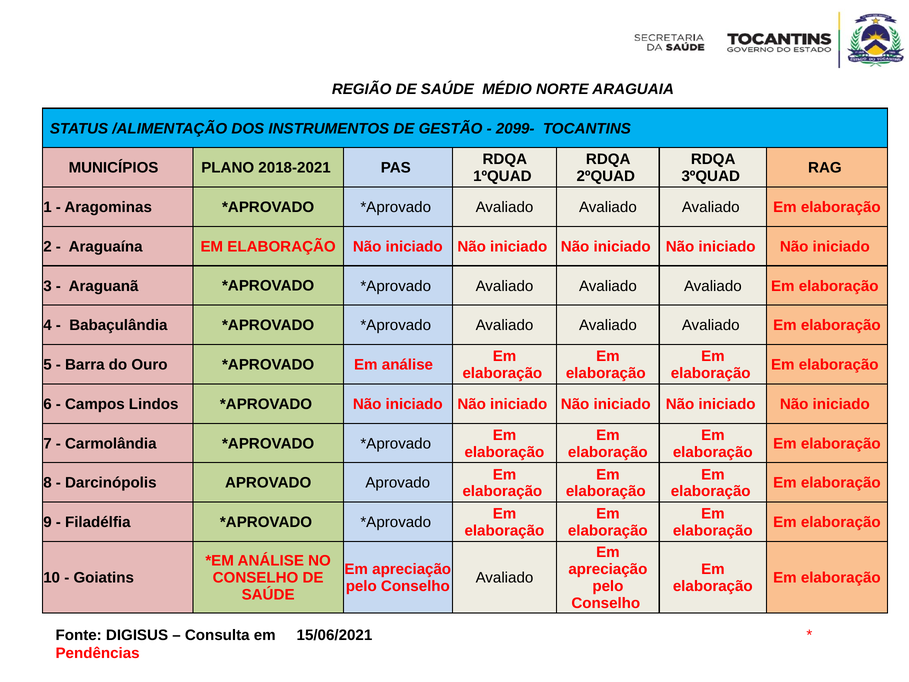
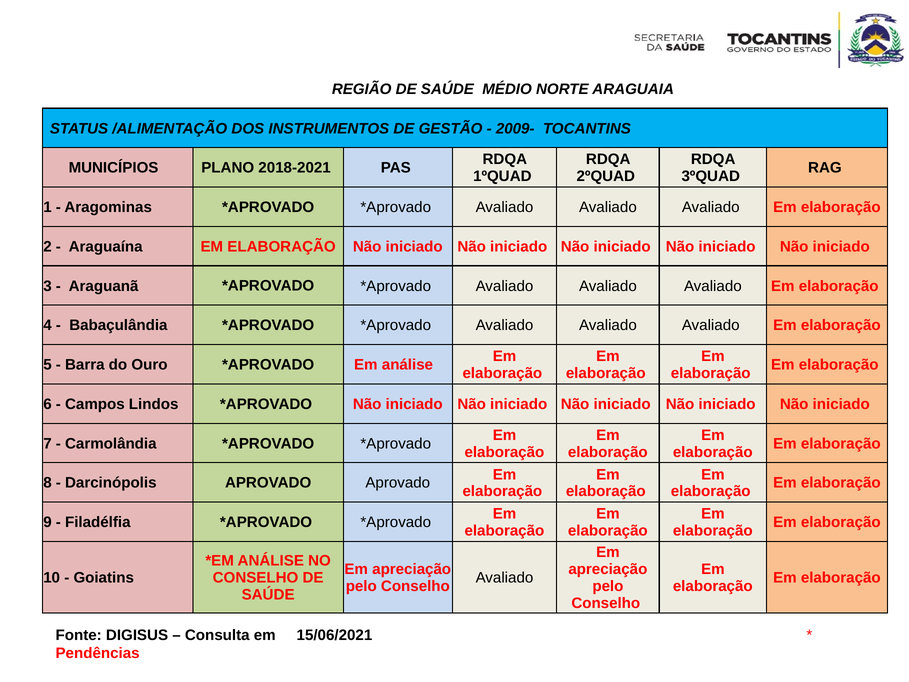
2099-: 2099- -> 2009- (515, 129)
